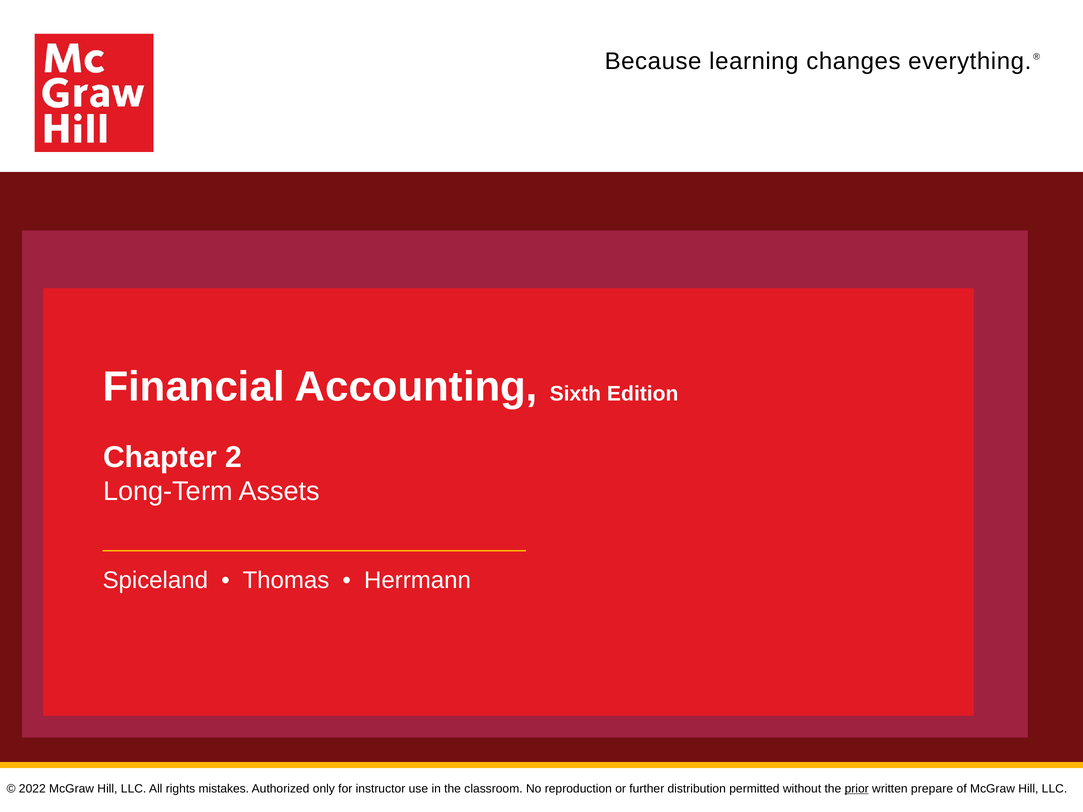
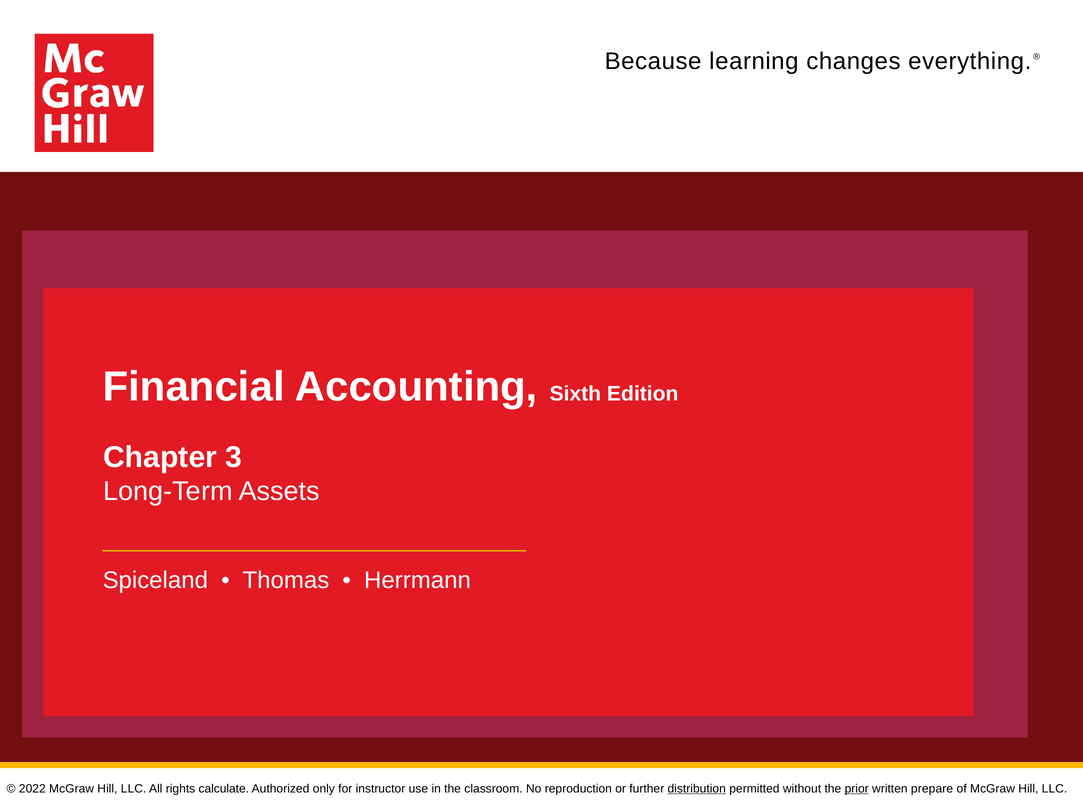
2: 2 -> 3 (234, 458)
mistakes: mistakes -> calculate (224, 789)
distribution underline: none -> present (697, 789)
